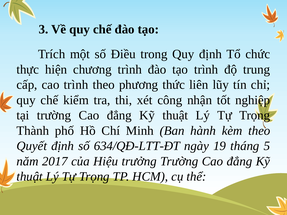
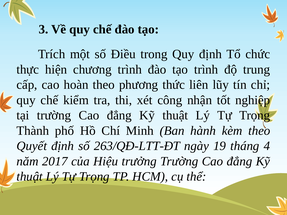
cao trình: trình -> hoàn (76, 85)
634/QĐ-LTT-ĐT: 634/QĐ-LTT-ĐT -> 263/QĐ-LTT-ĐT (137, 146)
5: 5 -> 4 (267, 146)
